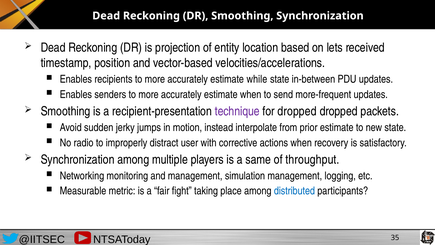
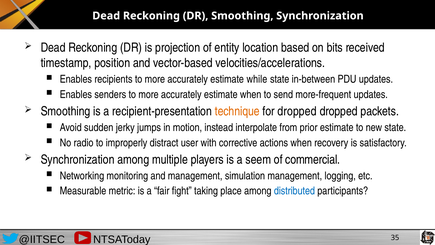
lets: lets -> bits (335, 48)
technique colour: purple -> orange (237, 111)
same: same -> seem (258, 159)
throughput: throughput -> commercial (313, 159)
